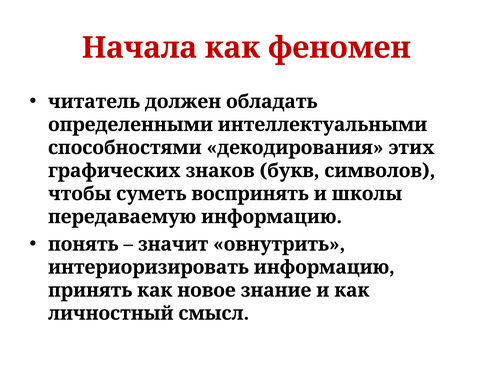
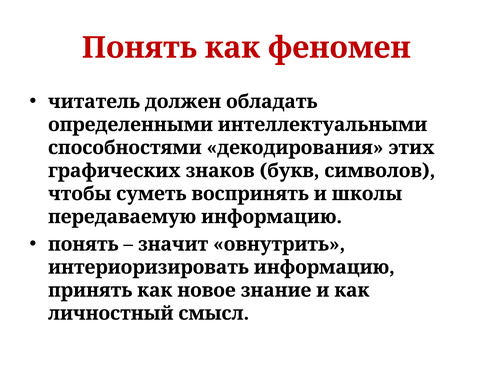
Начала: Начала -> Понять (139, 48)
